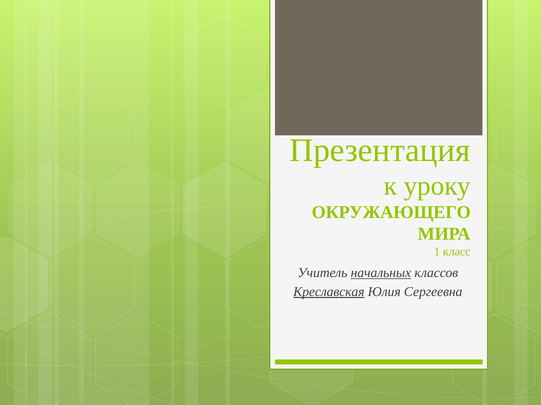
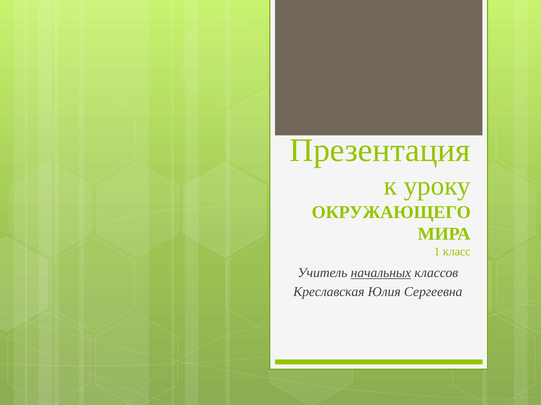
Креславская underline: present -> none (329, 292)
